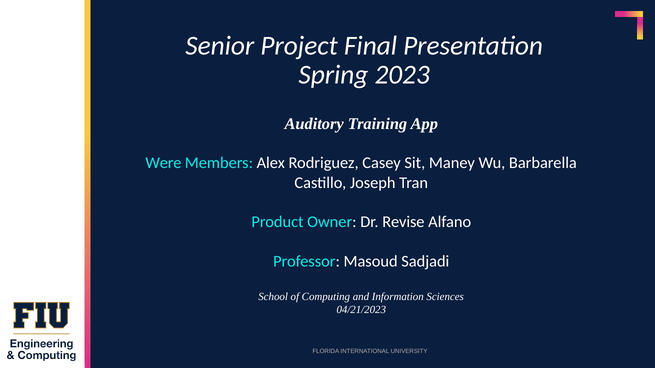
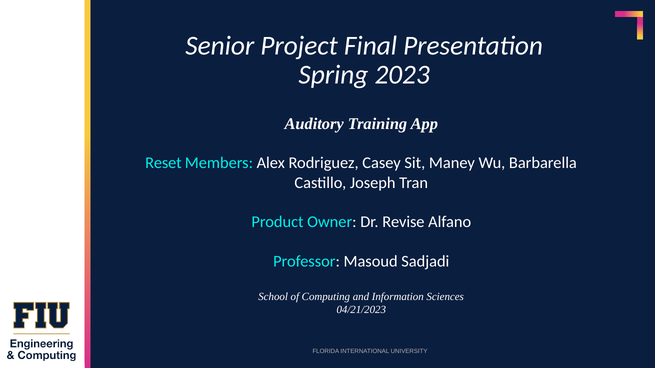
Were: Were -> Reset (163, 163)
